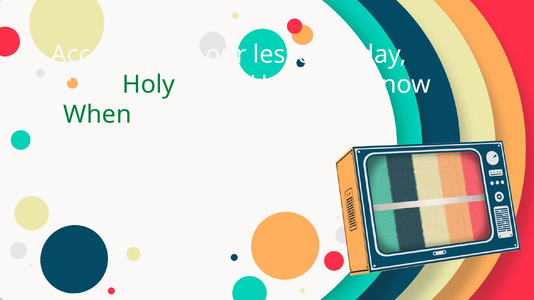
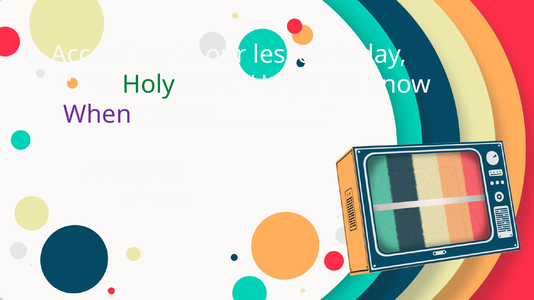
When colour: green -> purple (97, 115)
